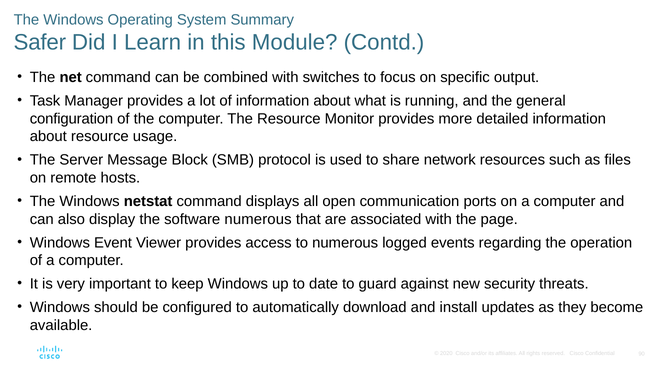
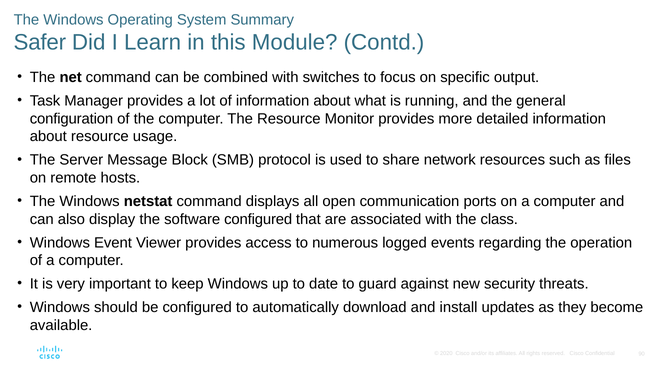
software numerous: numerous -> configured (258, 219)
page: page -> class (499, 219)
